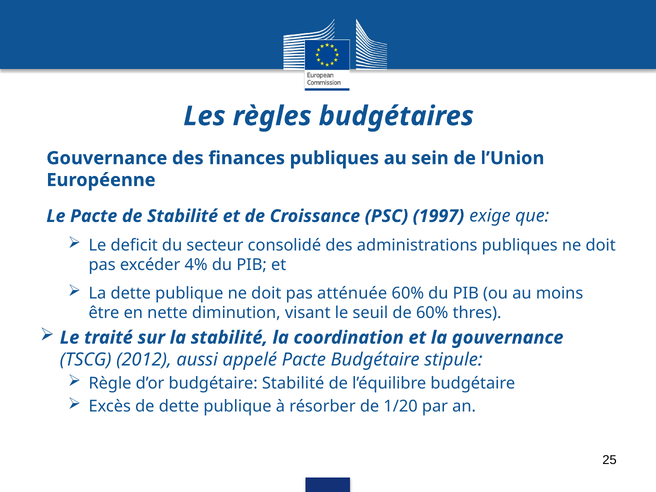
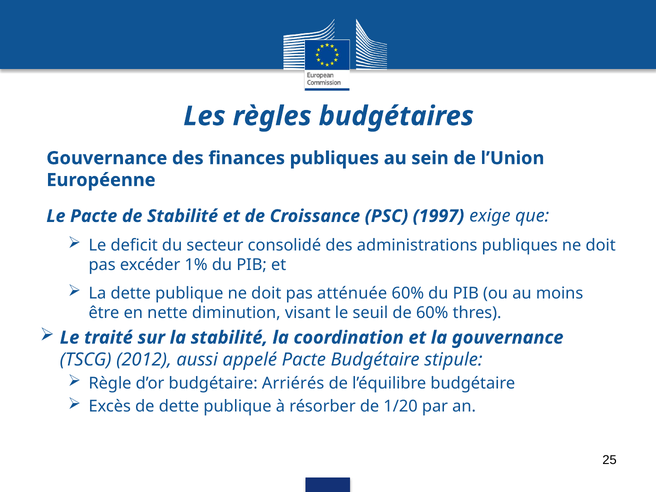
4%: 4% -> 1% (196, 265)
budgétaire Stabilité: Stabilité -> Arriérés (293, 383)
